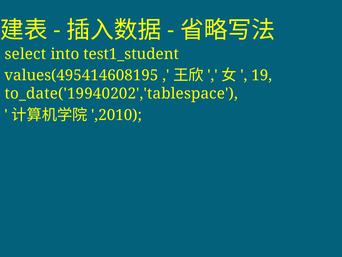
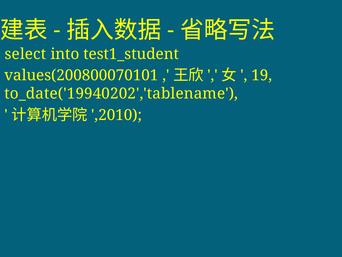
values(495414608195: values(495414608195 -> values(200800070101 (81, 75)
to_date('19940202','tablespace: to_date('19940202','tablespace -> to_date('19940202','tablename (121, 94)
